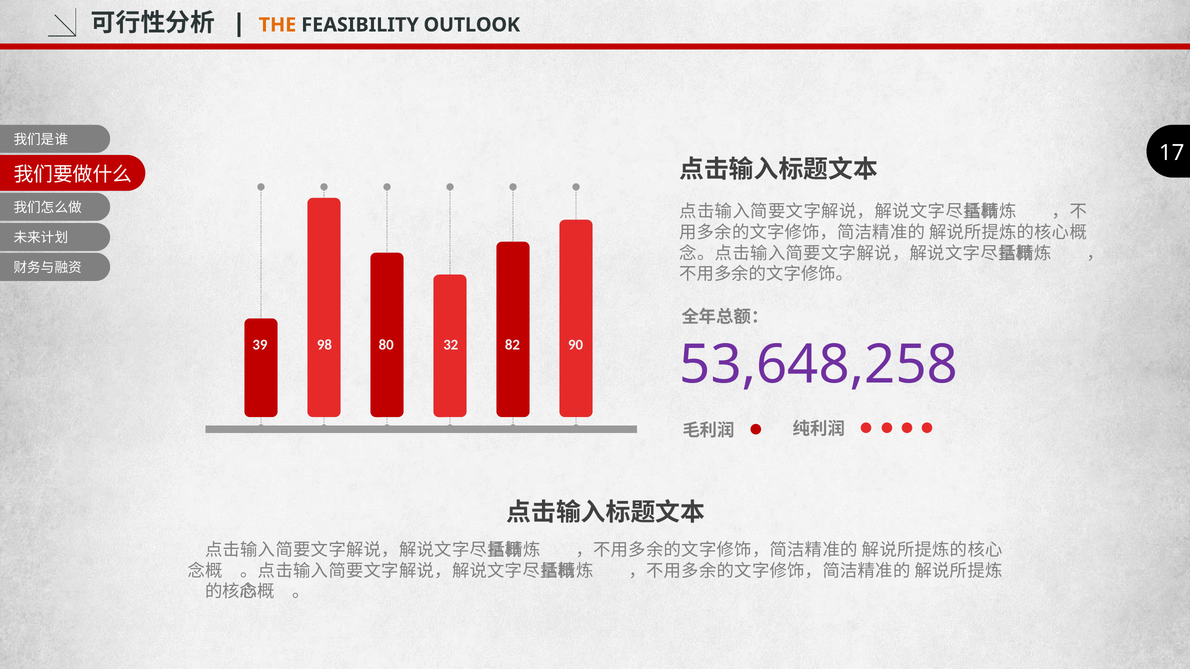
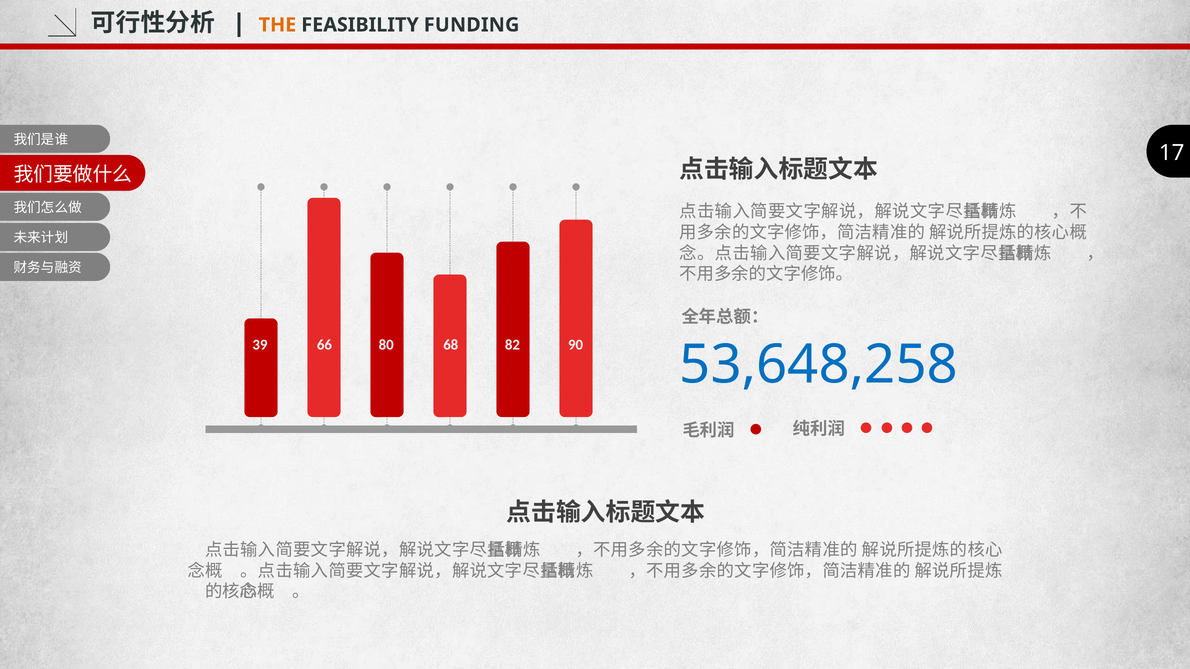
OUTLOOK: OUTLOOK -> FUNDING (472, 25)
98: 98 -> 66 (324, 345)
32: 32 -> 68 (451, 345)
53,648,258 colour: purple -> blue (819, 365)
